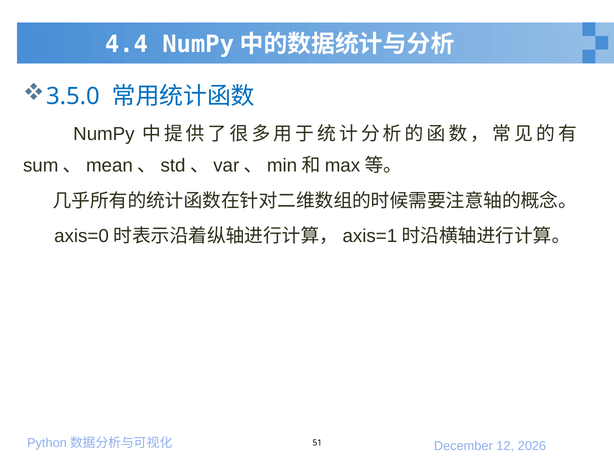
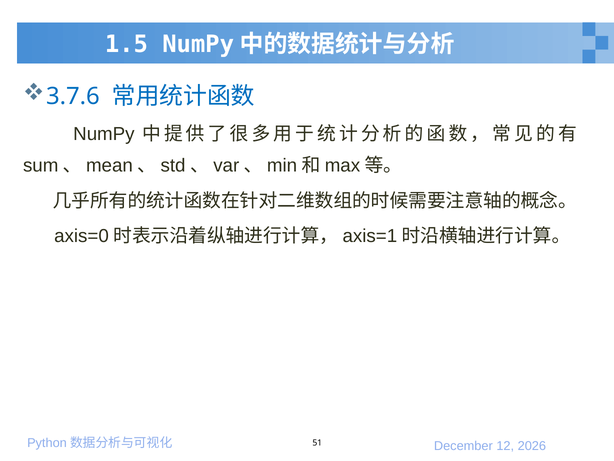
4.4: 4.4 -> 1.5 (126, 44)
3.5.0: 3.5.0 -> 3.7.6 (73, 96)
